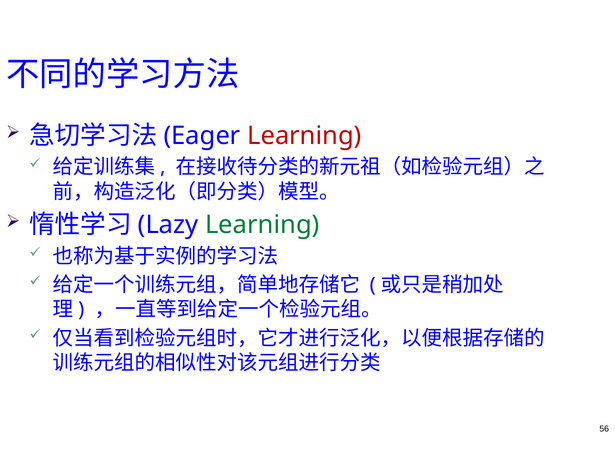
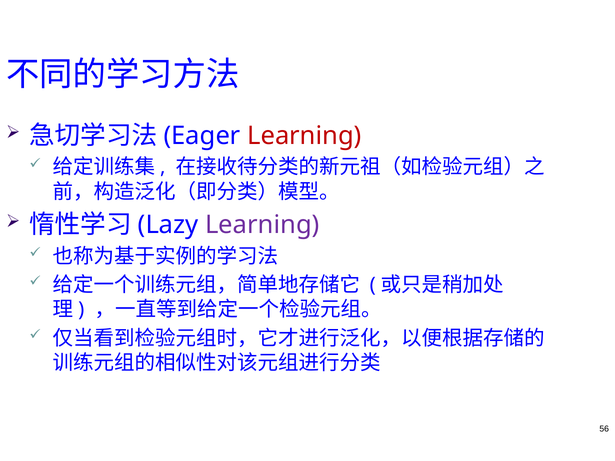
Learning colour: green -> purple (262, 225)
